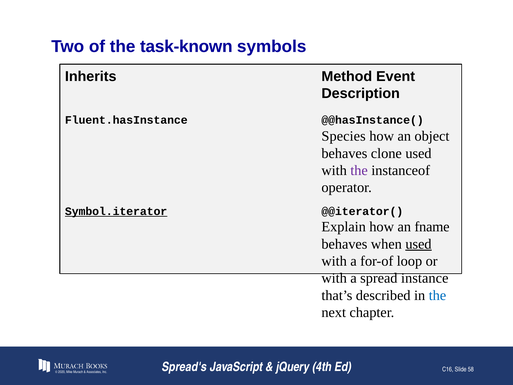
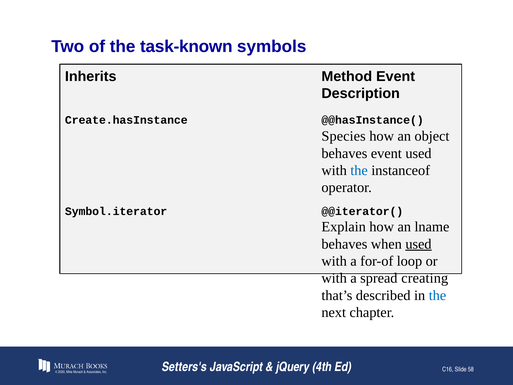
Fluent.hasInstance: Fluent.hasInstance -> Create.hasInstance (126, 120)
behaves clone: clone -> event (386, 153)
the colour: purple -> blue (359, 170)
Symbol.iterator underline: present -> none (116, 211)
fname: fname -> lname (432, 227)
instance: instance -> creating (425, 278)
Spread's: Spread's -> Setters's (184, 367)
